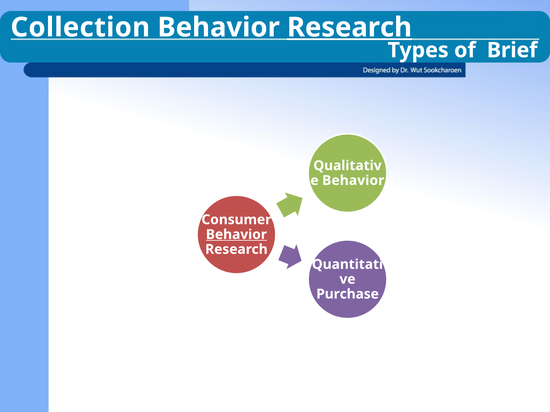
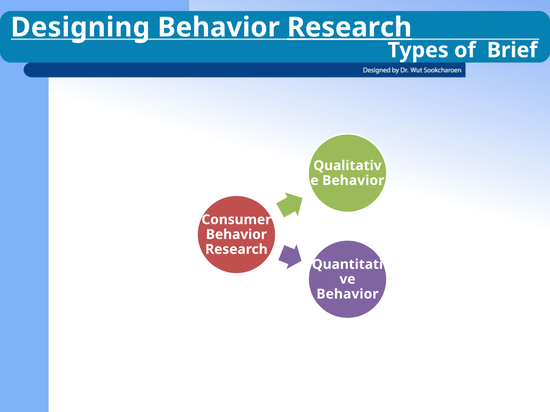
Collection: Collection -> Designing (80, 27)
Behavior underline: present -> none (236, 235)
Purchase: Purchase -> Behavior (347, 294)
